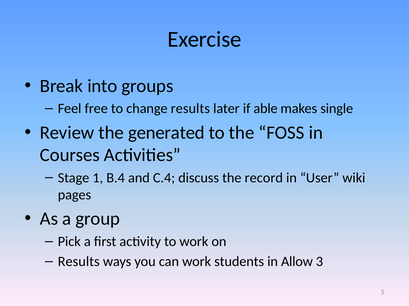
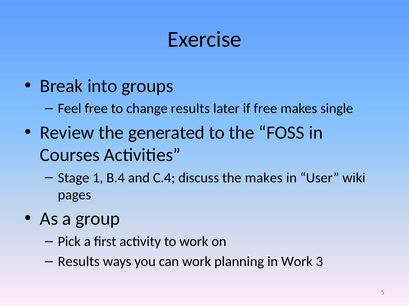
if able: able -> free (265, 109)
the record: record -> makes (264, 178)
students: students -> planning (239, 262)
in Allow: Allow -> Work (297, 262)
